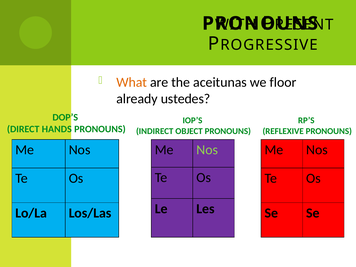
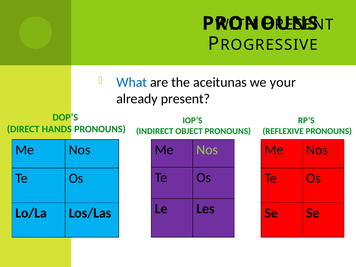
What colour: orange -> blue (132, 82)
floor: floor -> your (283, 82)
ustedes: ustedes -> present (185, 99)
